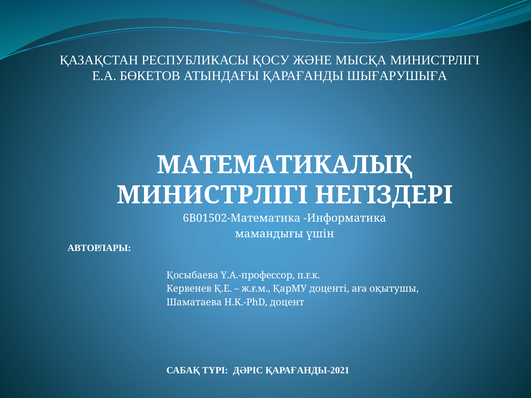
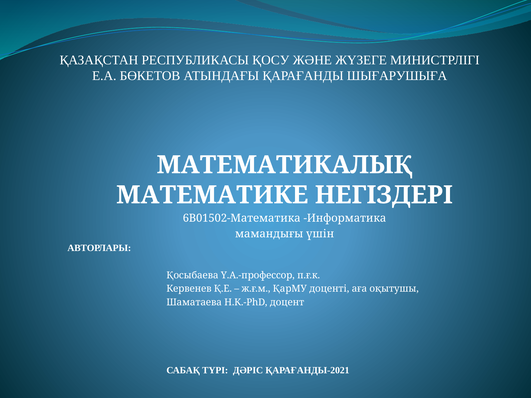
МЫСҚА: МЫСҚА -> ЖҮЗЕГЕ (361, 60)
МИНИСТРЛІГІ: МИНИСТРЛІГІ -> МАТЕМАТИКЕ (212, 195)
